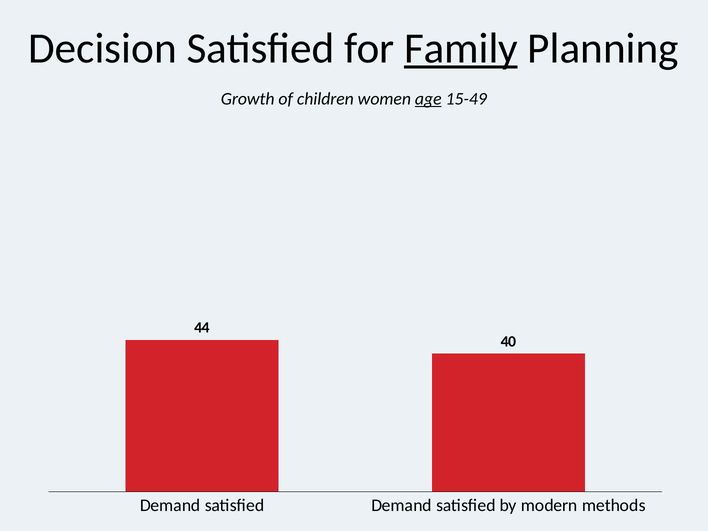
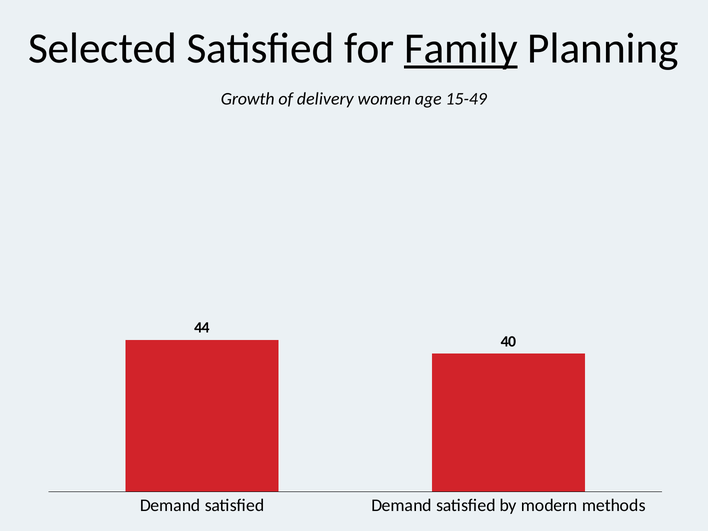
Decision: Decision -> Selected (103, 48)
children: children -> delivery (325, 99)
age underline: present -> none (428, 99)
